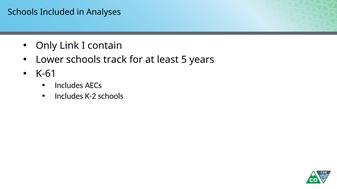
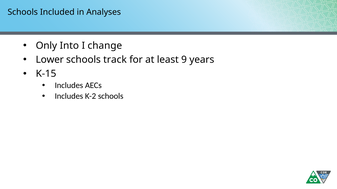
Link: Link -> Into (69, 46)
contain: contain -> change (105, 46)
5: 5 -> 9 (184, 60)
K-61: K-61 -> K-15 (46, 74)
